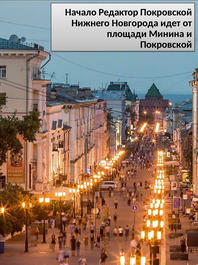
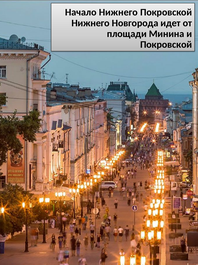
Начало Редактор: Редактор -> Нижнего (118, 12)
